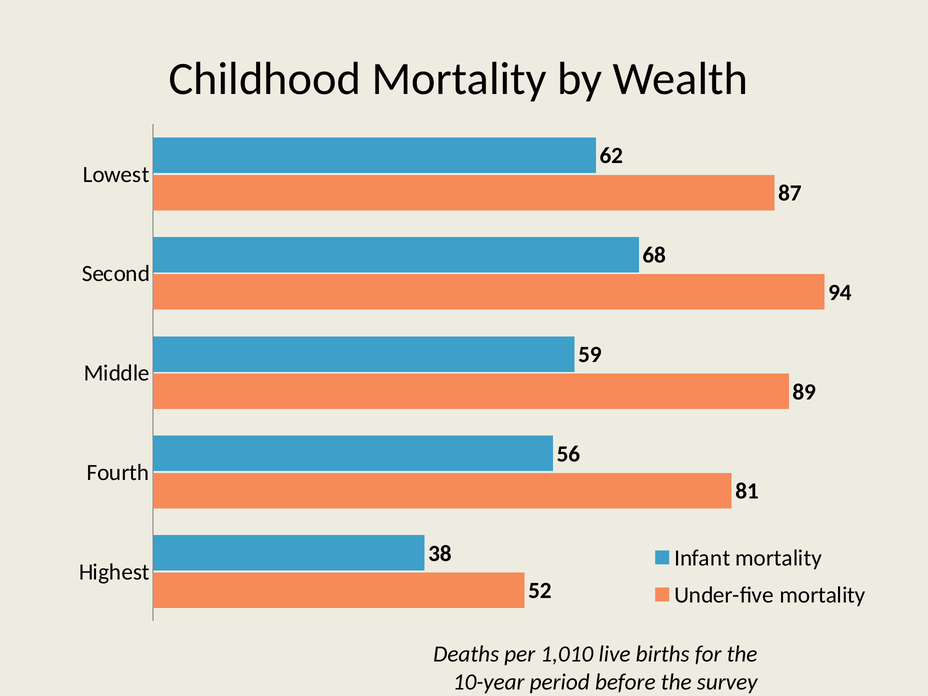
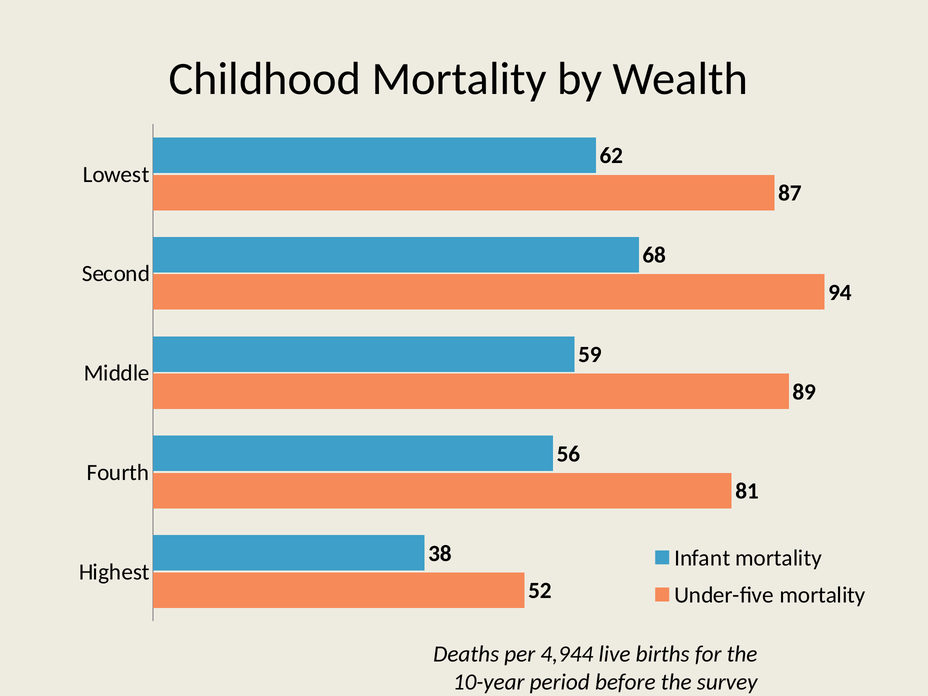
1,010: 1,010 -> 4,944 (567, 654)
